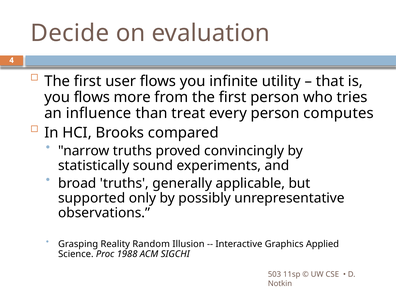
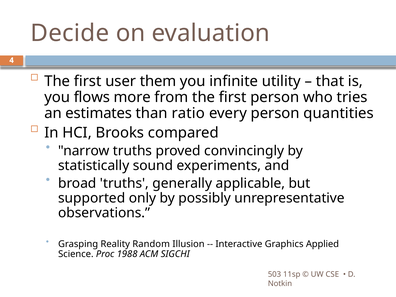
user flows: flows -> them (158, 81)
influence: influence -> estimates (99, 113)
treat: treat -> ratio (188, 113)
computes: computes -> quantities (339, 113)
